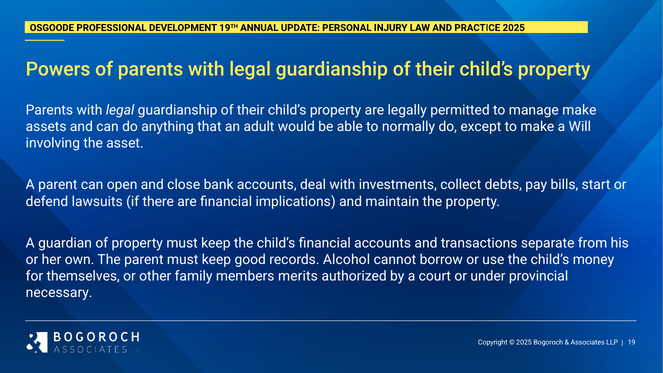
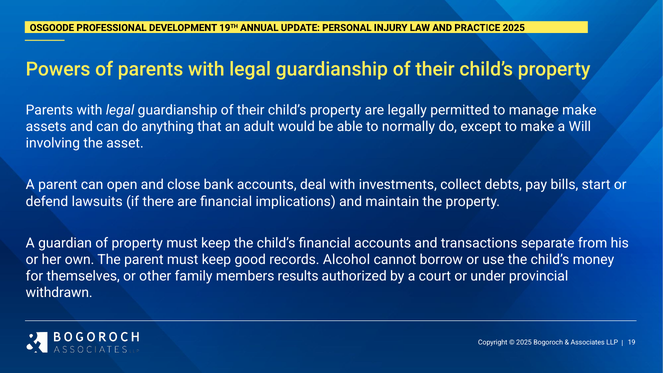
merits: merits -> results (298, 276)
necessary: necessary -> withdrawn (59, 293)
